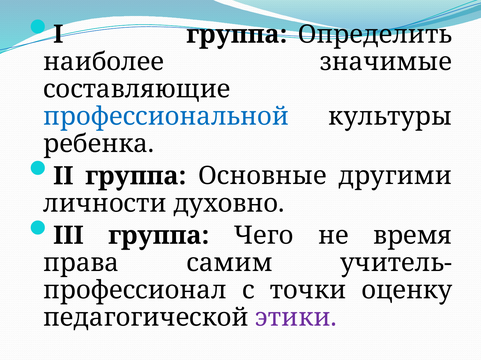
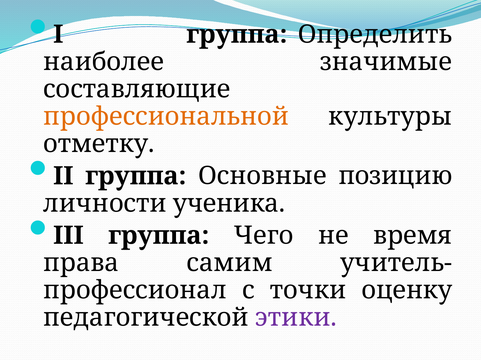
профессиональной colour: blue -> orange (166, 117)
ребенка: ребенка -> отметку (99, 144)
другими: другими -> позицию (395, 176)
духовно: духовно -> ученика (229, 204)
